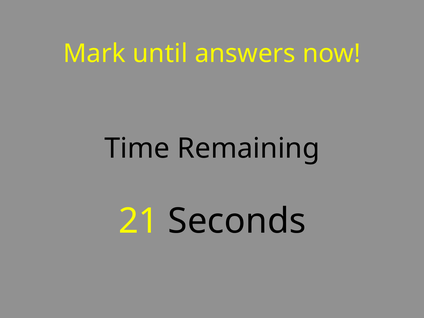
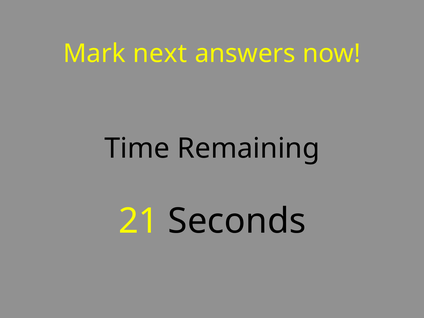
until: until -> next (160, 54)
